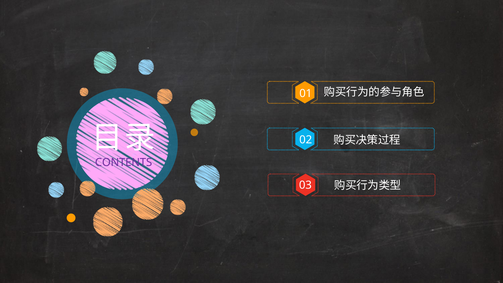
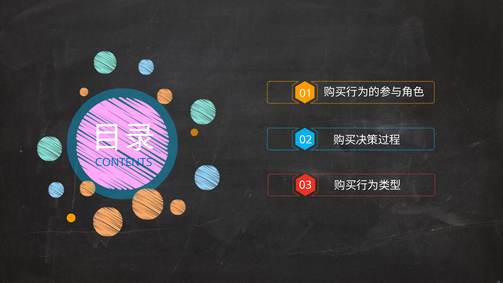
CONTENTS colour: purple -> blue (124, 163)
